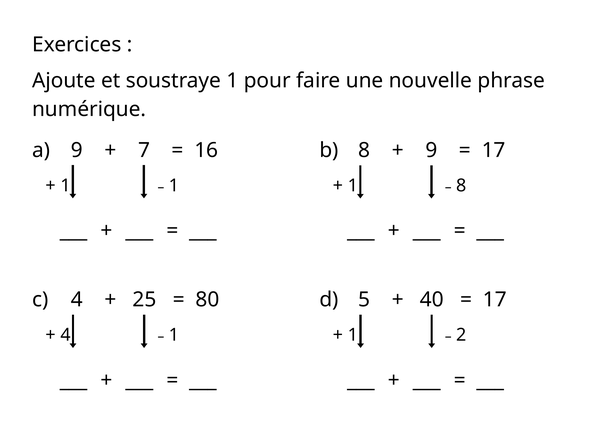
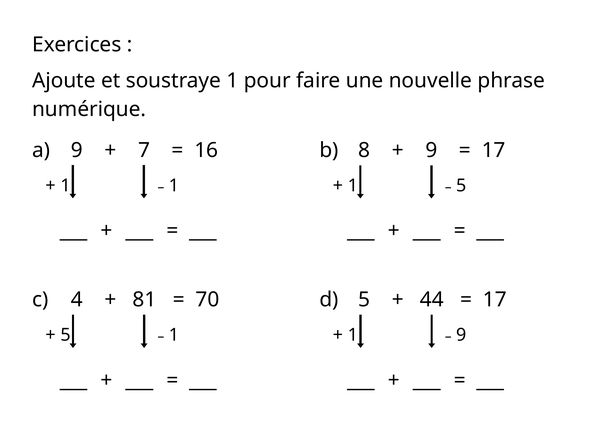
8: 8 -> 5 (461, 186)
25: 25 -> 81 (145, 300)
80: 80 -> 70 (207, 300)
40: 40 -> 44 (432, 300)
4: 4 -> 5 (66, 336)
2: 2 -> 9 (461, 336)
